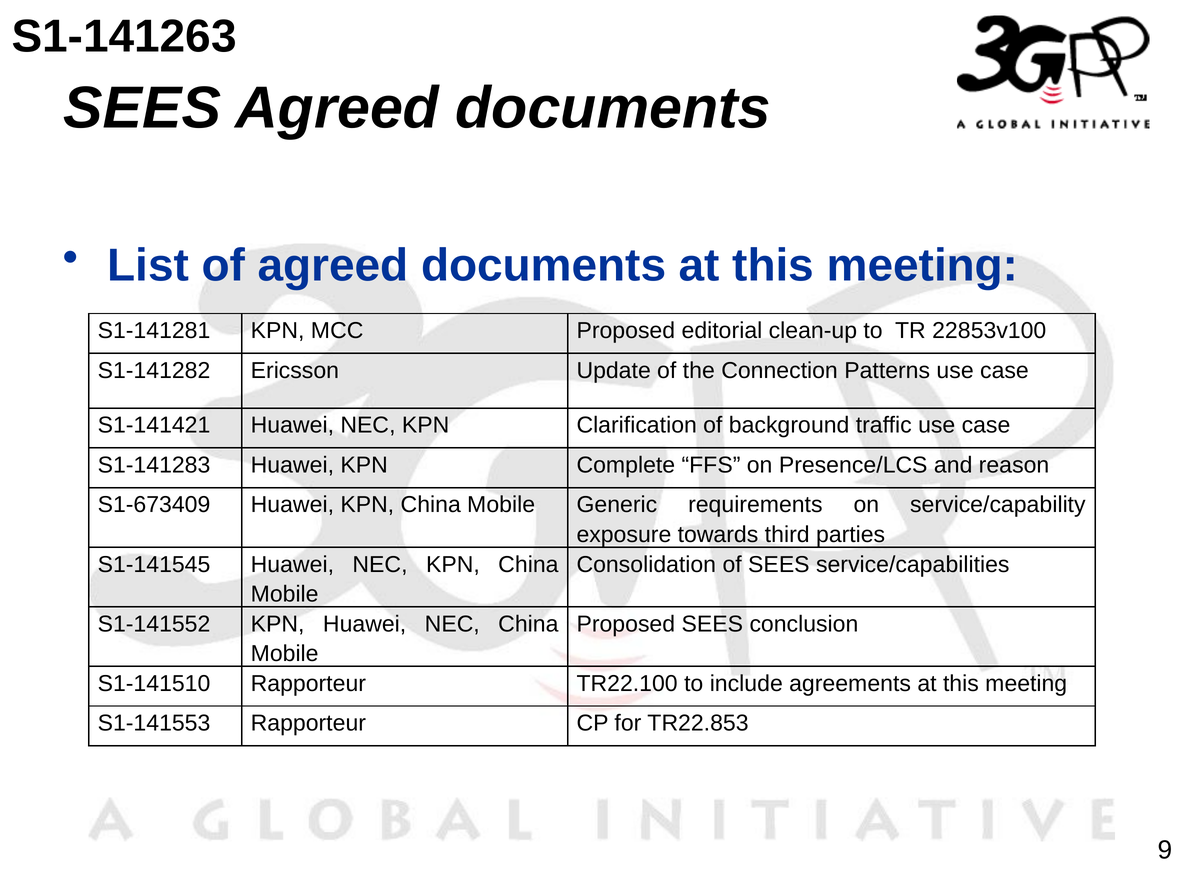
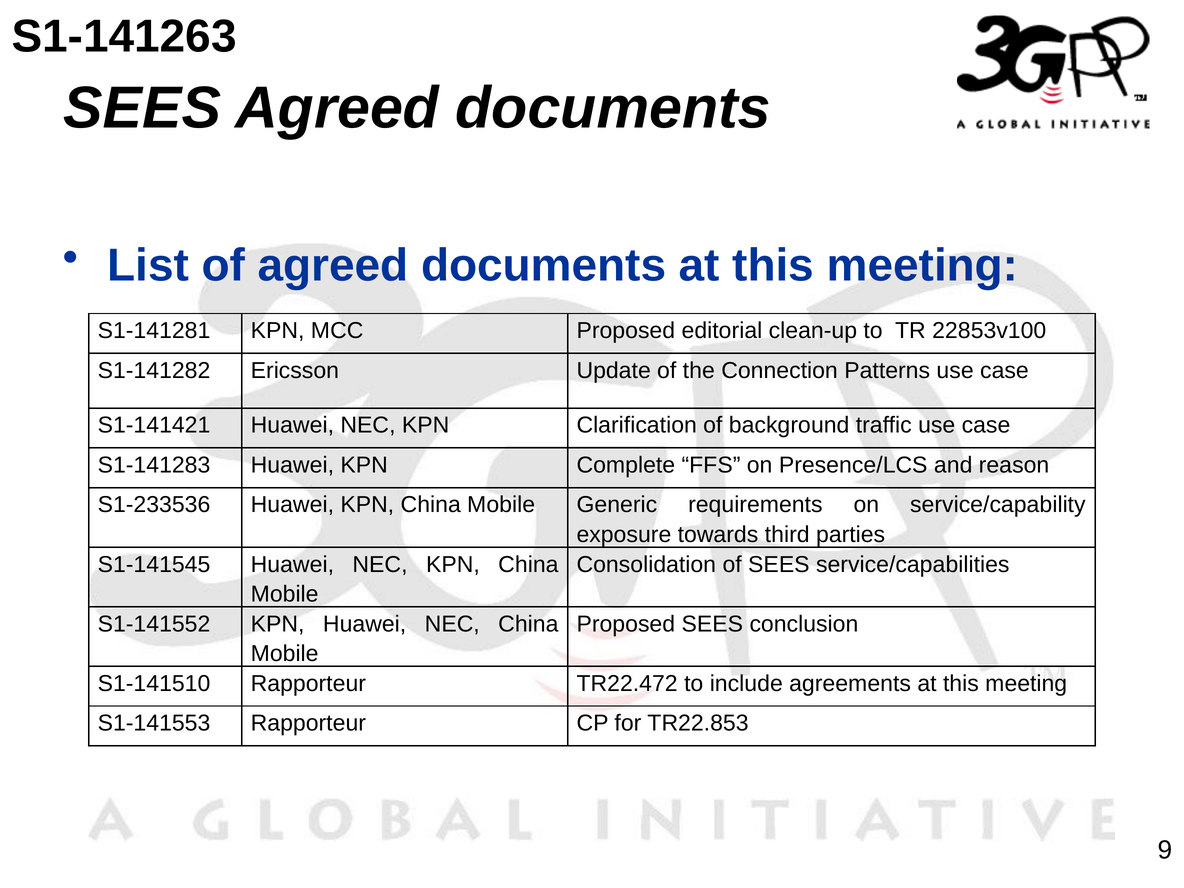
S1-673409: S1-673409 -> S1-233536 (154, 505)
TR22.100: TR22.100 -> TR22.472 (627, 683)
